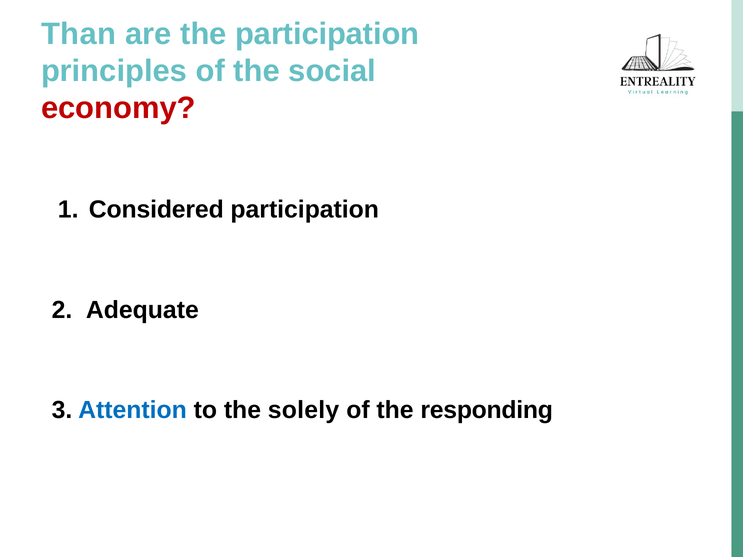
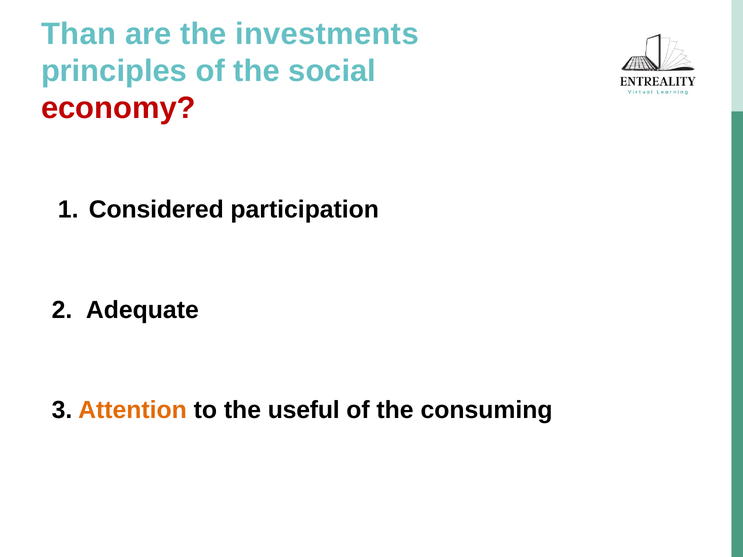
the participation: participation -> investments (327, 34)
Attention colour: blue -> orange (132, 410)
solely: solely -> useful (304, 410)
responding: responding -> consuming (487, 410)
